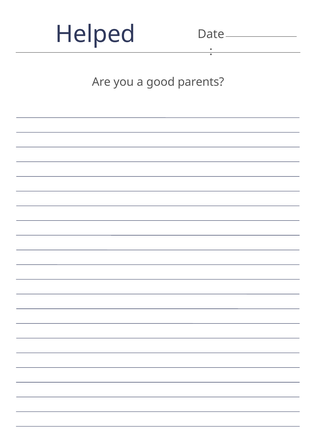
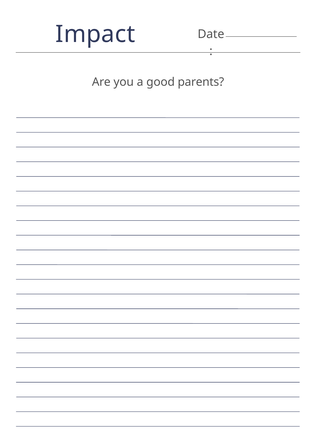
Helped: Helped -> Impact (95, 34)
